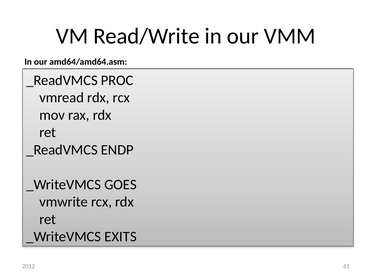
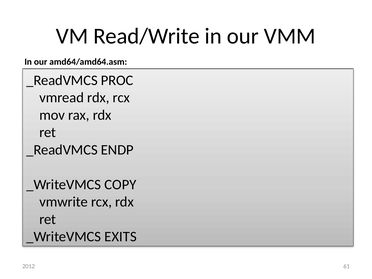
GOES: GOES -> COPY (120, 185)
